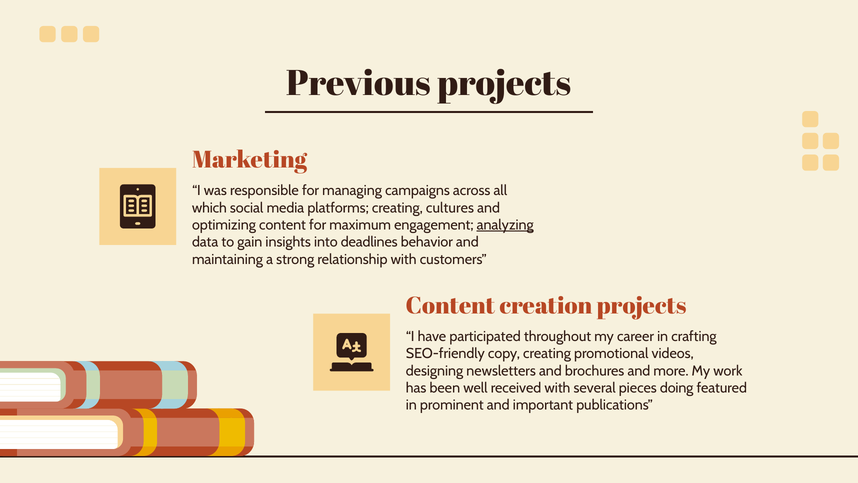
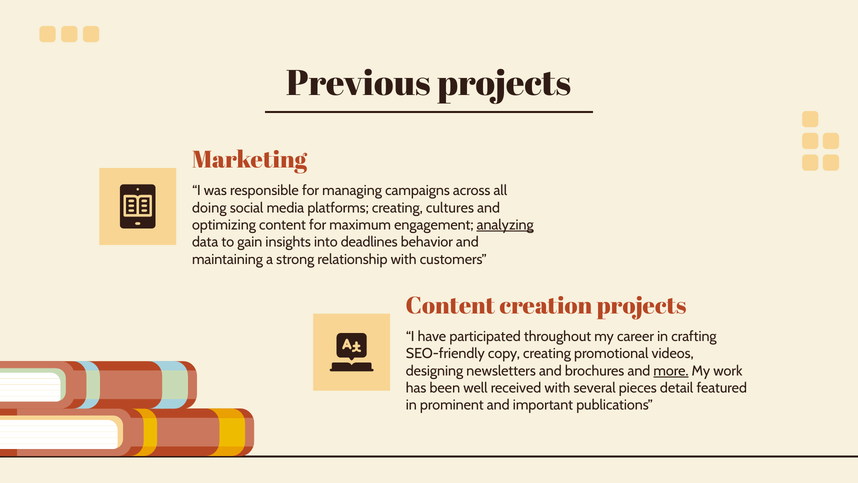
which: which -> doing (209, 208)
more underline: none -> present (671, 371)
doing: doing -> detail (677, 388)
